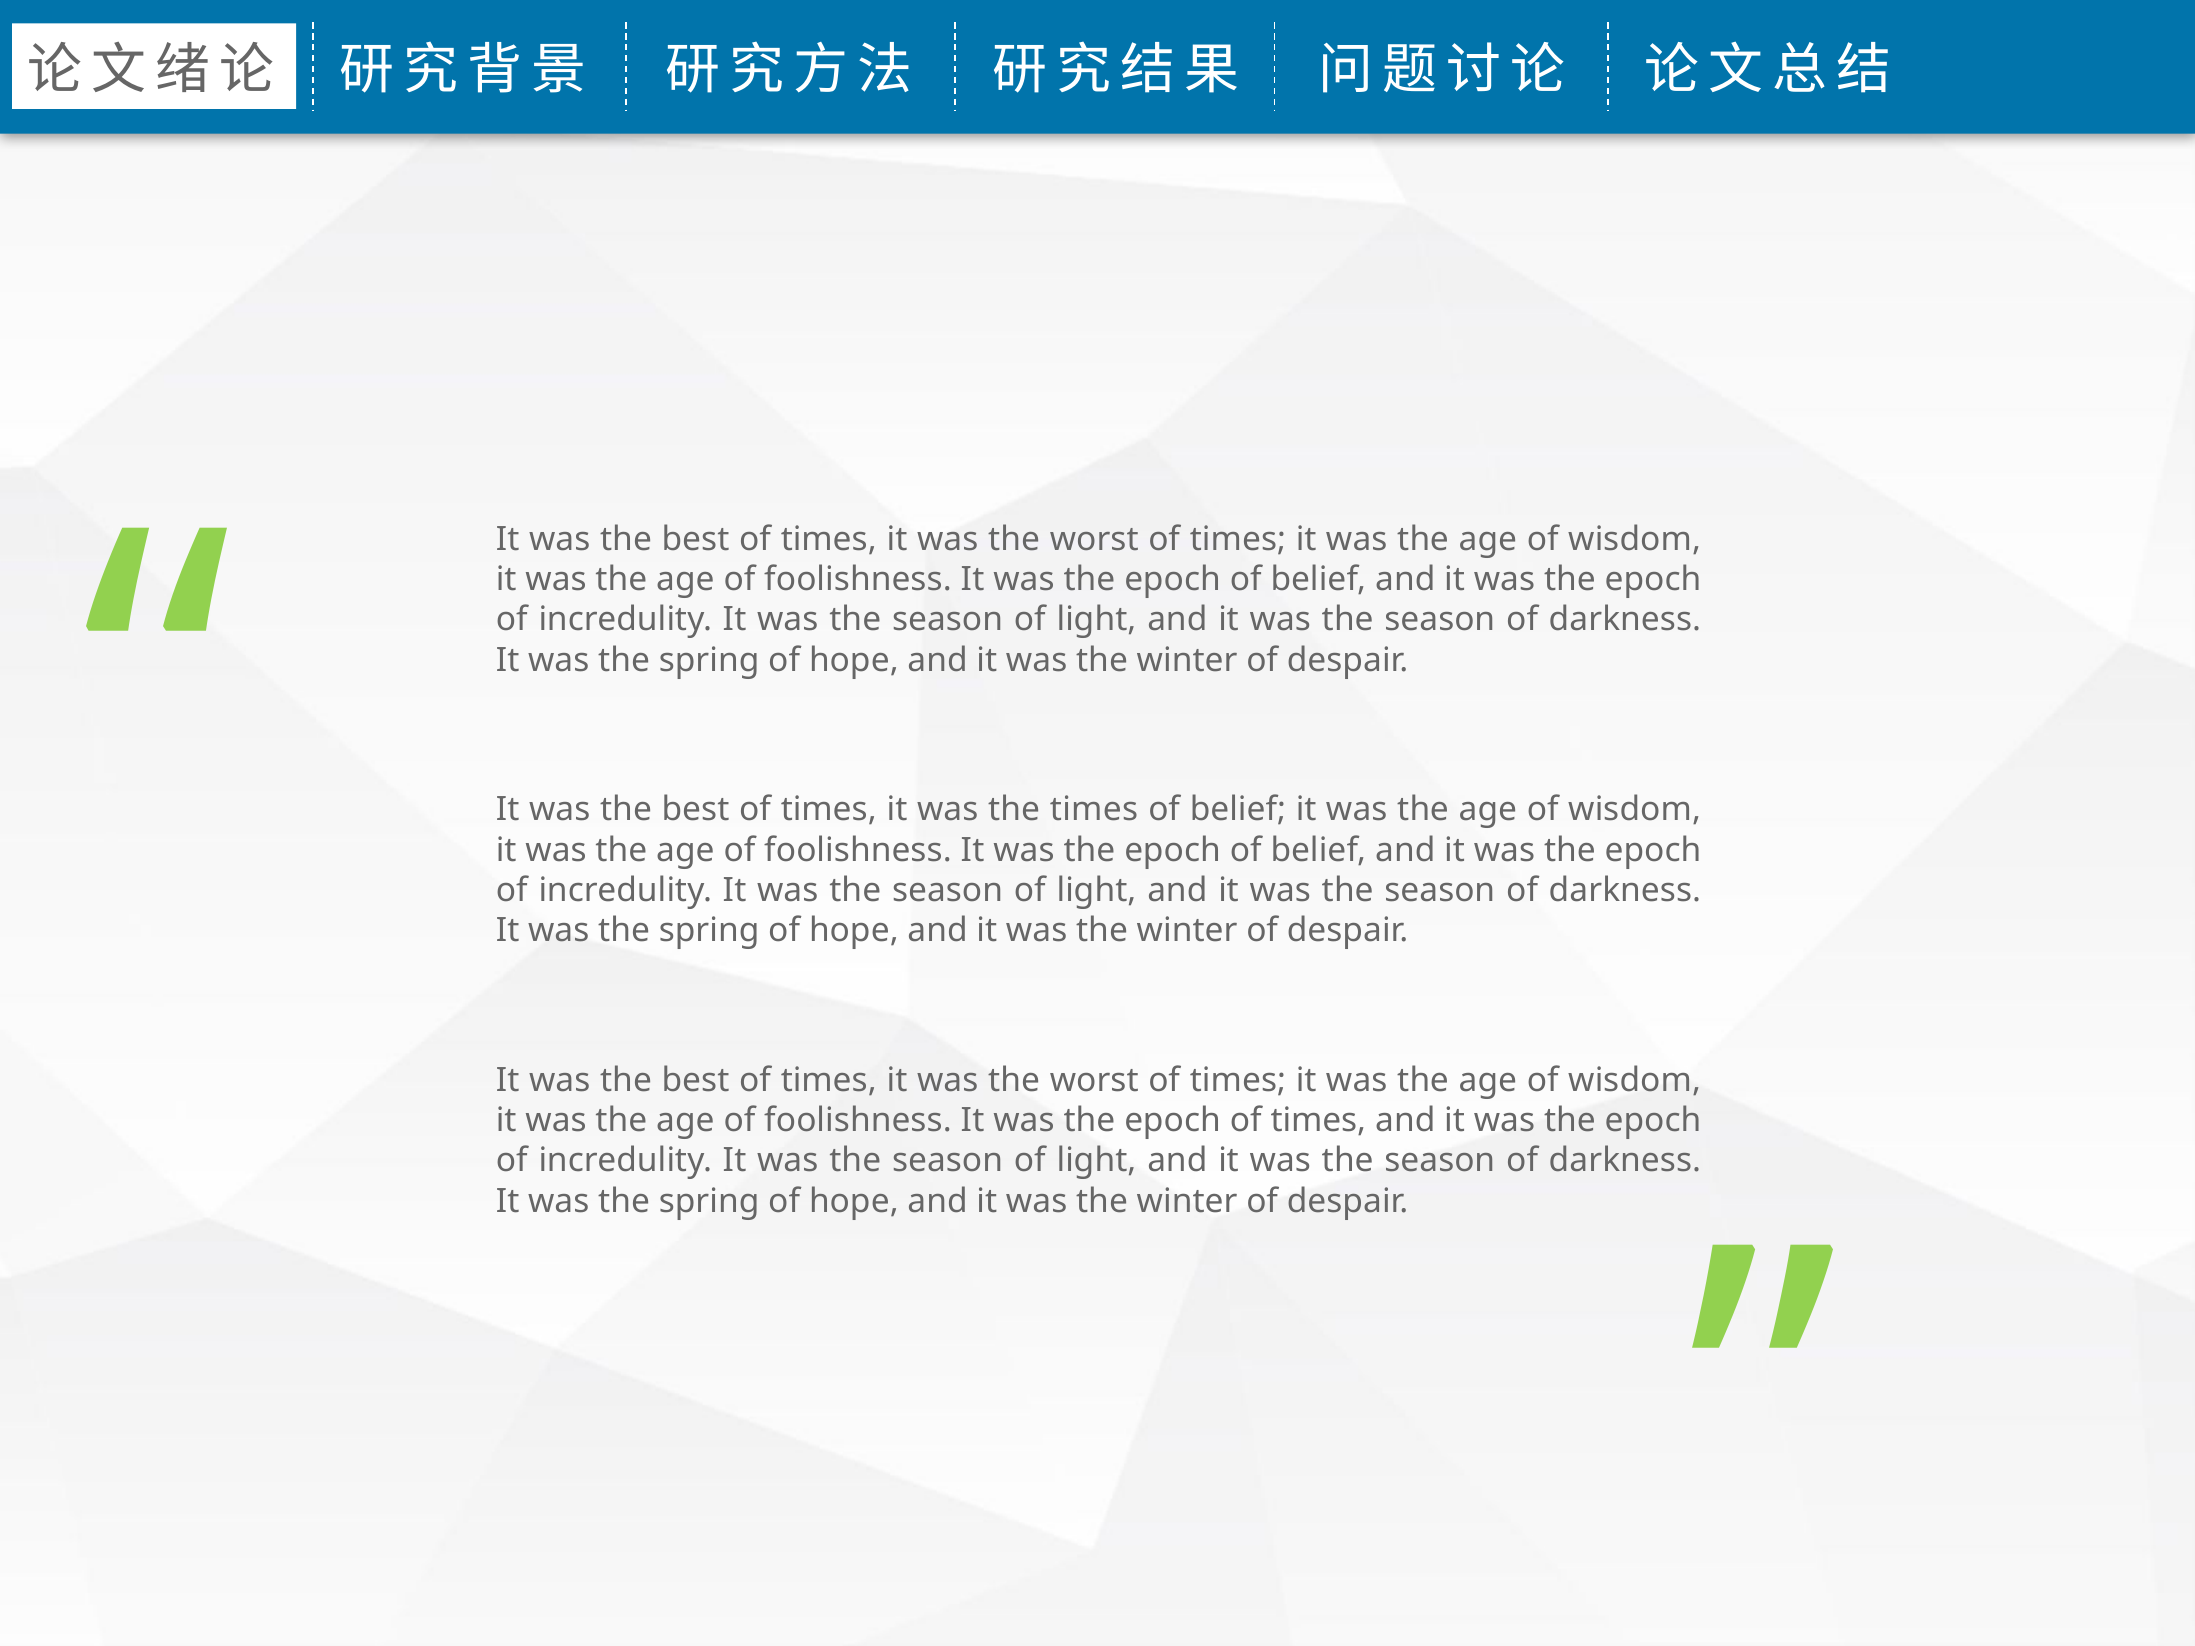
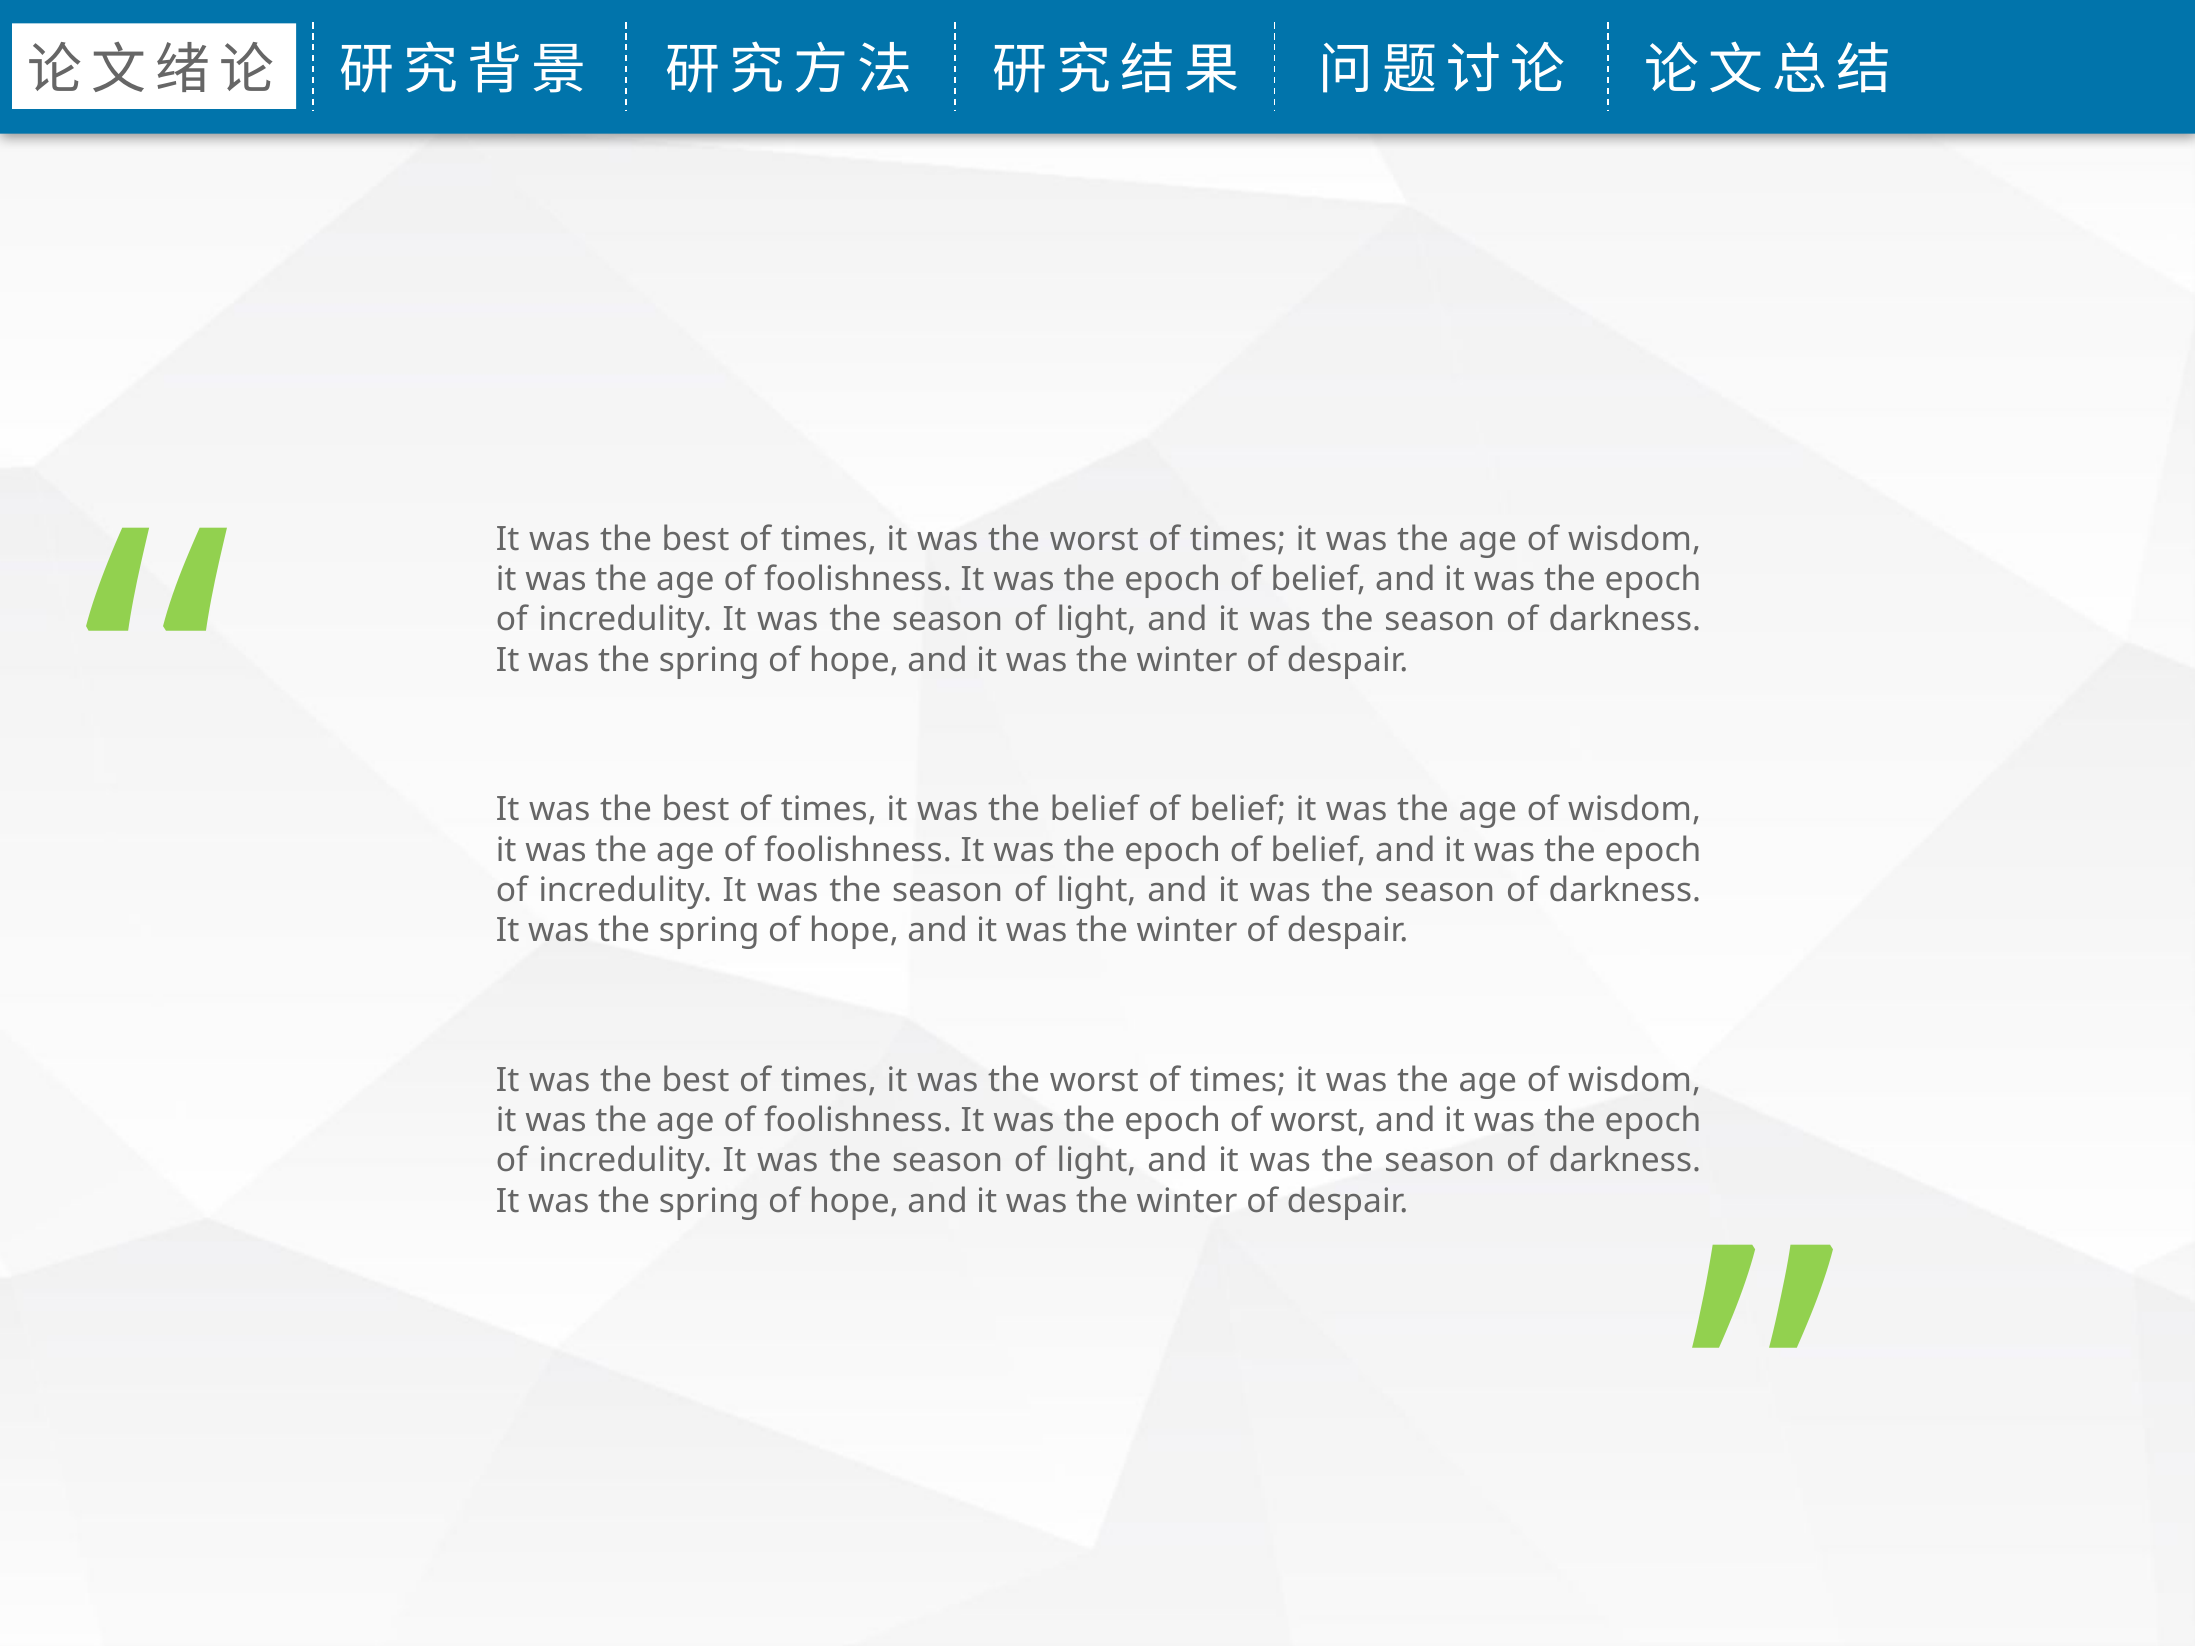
the times: times -> belief (1094, 810)
epoch of times: times -> worst (1318, 1121)
